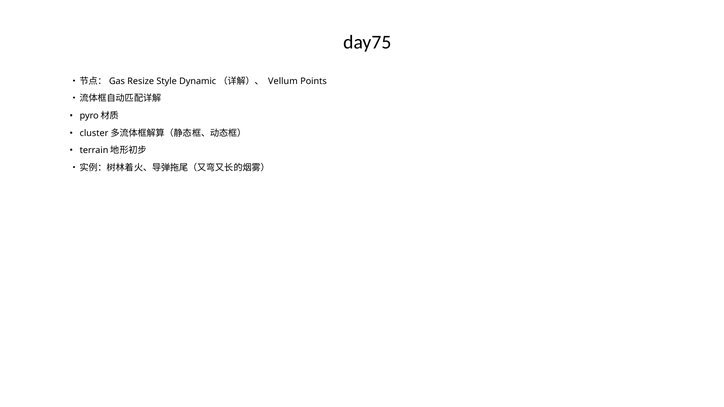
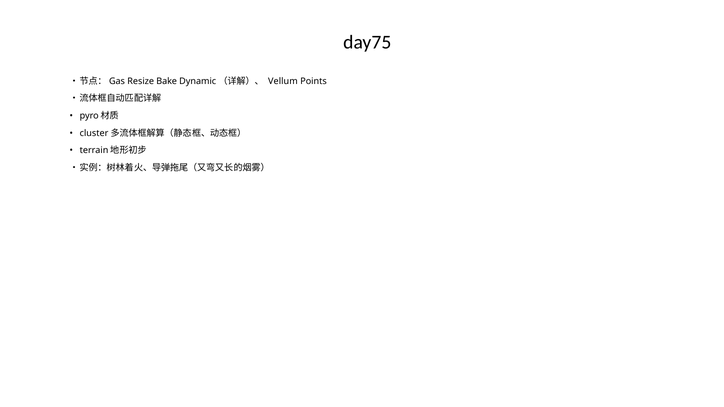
Style: Style -> Bake (167, 81)
